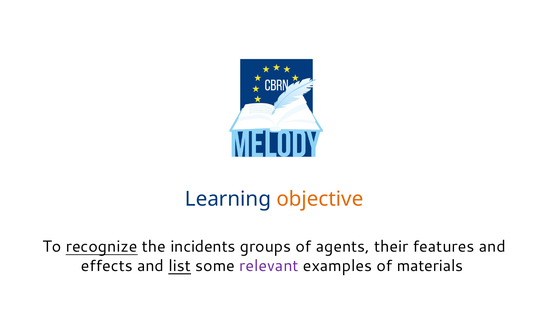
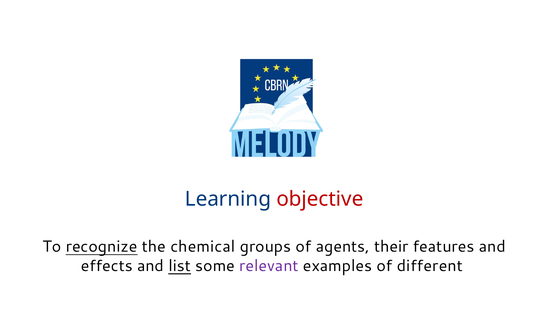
objective colour: orange -> red (320, 199)
incidents: incidents -> chemical (203, 247)
materials: materials -> different (430, 266)
